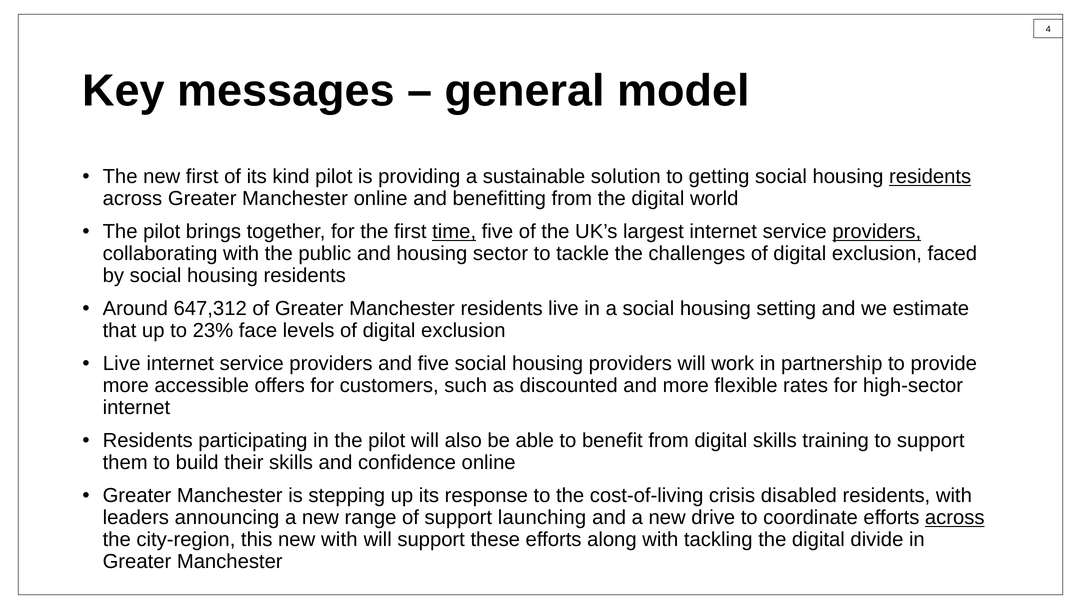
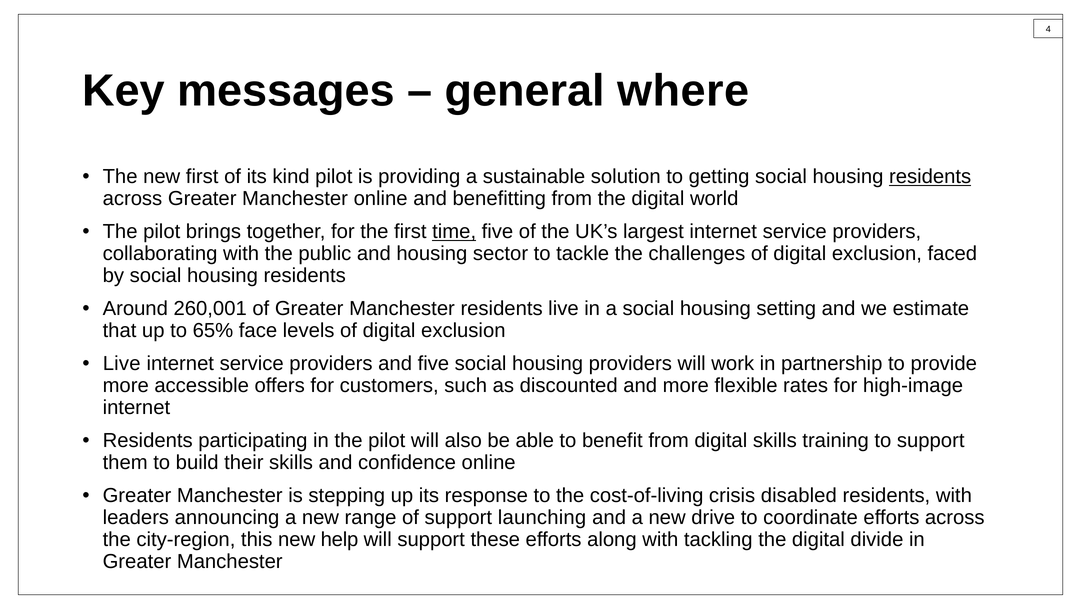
model: model -> where (683, 91)
providers underline: present -> none (877, 232)
647,312: 647,312 -> 260,001 (210, 309)
23%: 23% -> 65% (213, 331)
high-sector: high-sector -> high-image (913, 386)
across underline: present -> none (955, 518)
new with: with -> help (340, 540)
